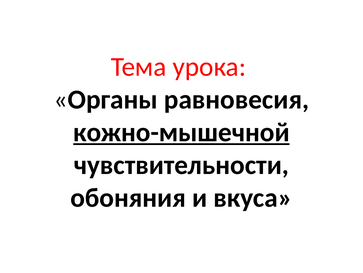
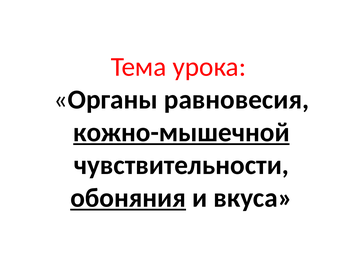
обоняния underline: none -> present (128, 197)
